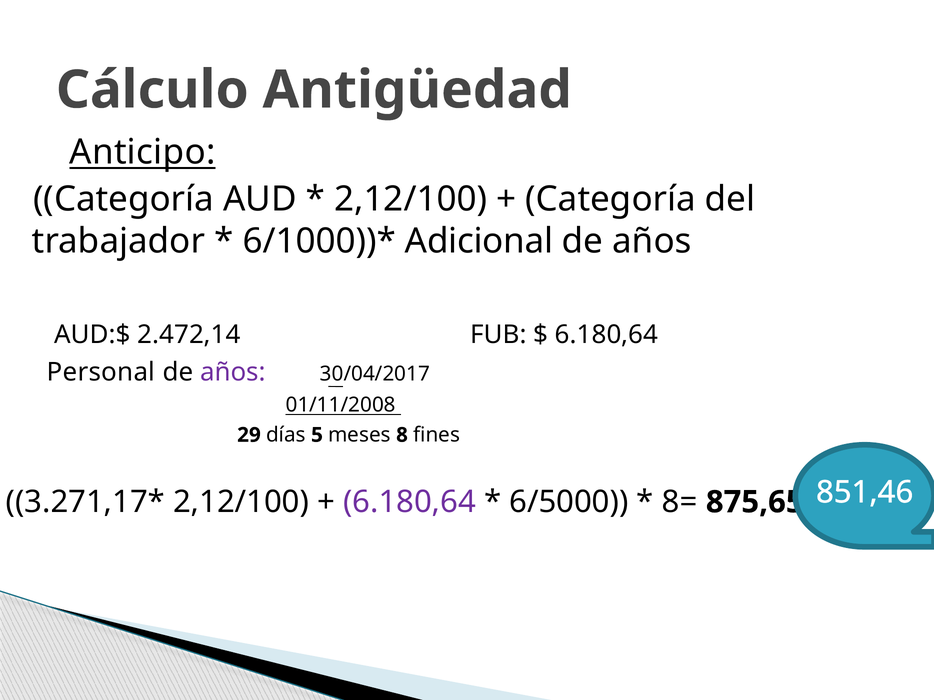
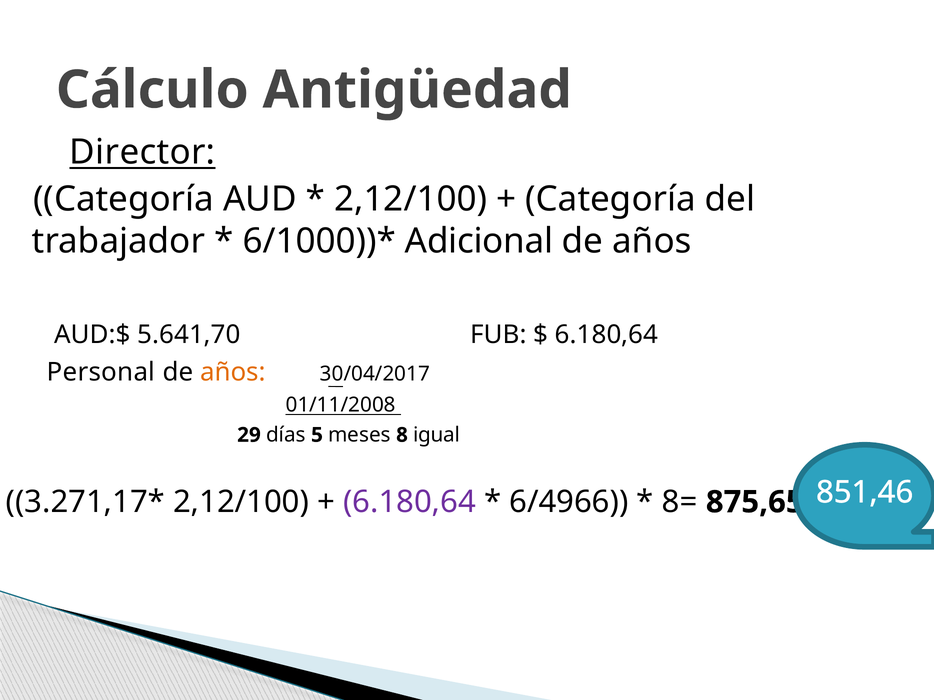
Anticipo: Anticipo -> Director (142, 152)
2.472,14: 2.472,14 -> 5.641,70 (189, 335)
años colour: purple -> orange (233, 372)
fines: fines -> igual (437, 435)
6/5000: 6/5000 -> 6/4966 (569, 502)
